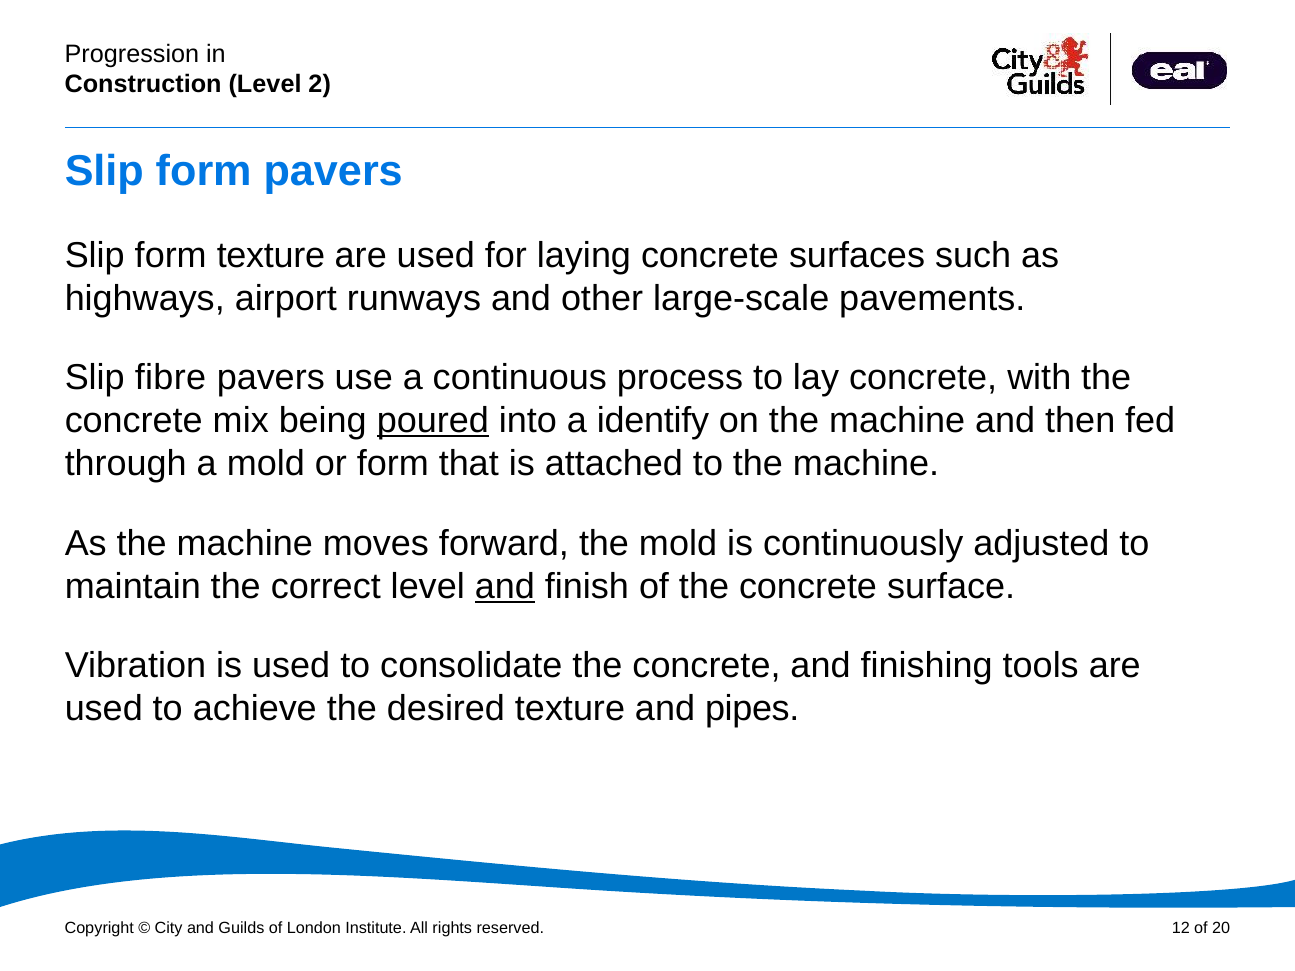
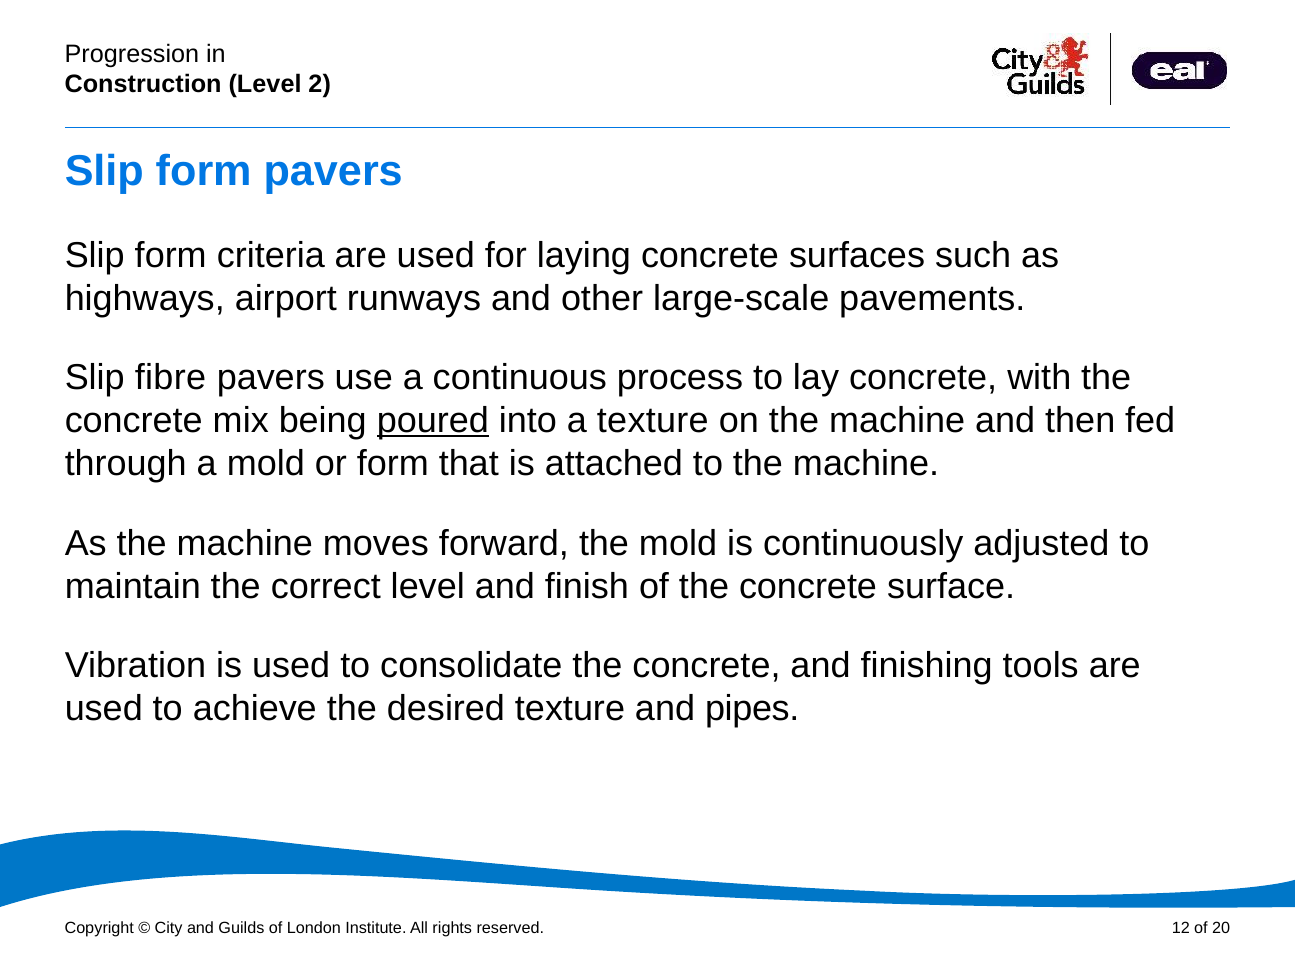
form texture: texture -> criteria (271, 255)
a identify: identify -> texture (653, 421)
and underline: present -> none (505, 586)
